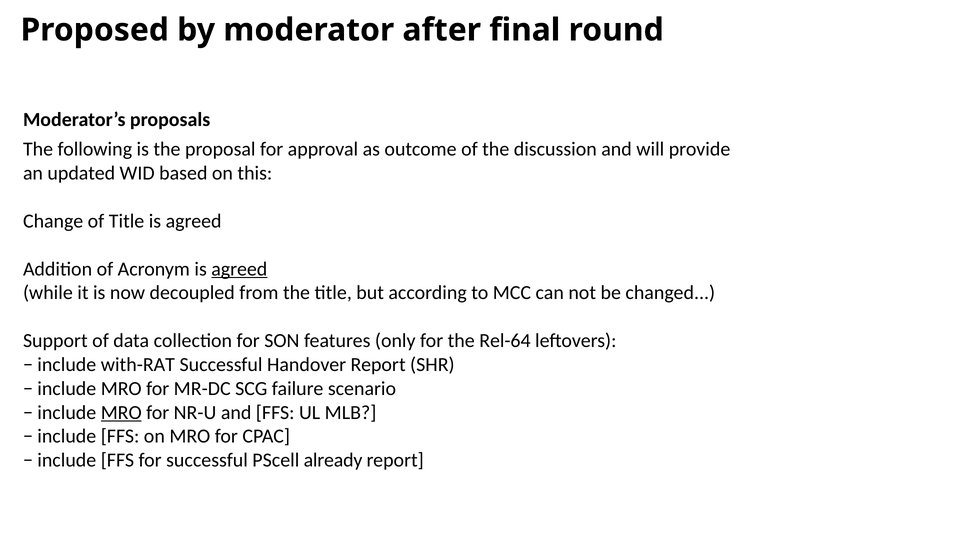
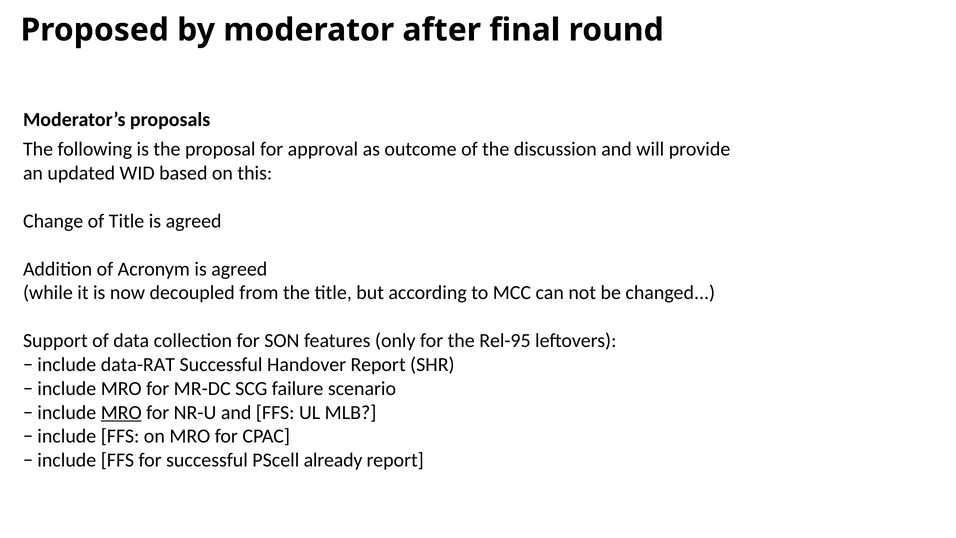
agreed underline: present -> none (239, 269)
Rel-64: Rel-64 -> Rel-95 (505, 341)
with-RAT: with-RAT -> data-RAT (138, 364)
